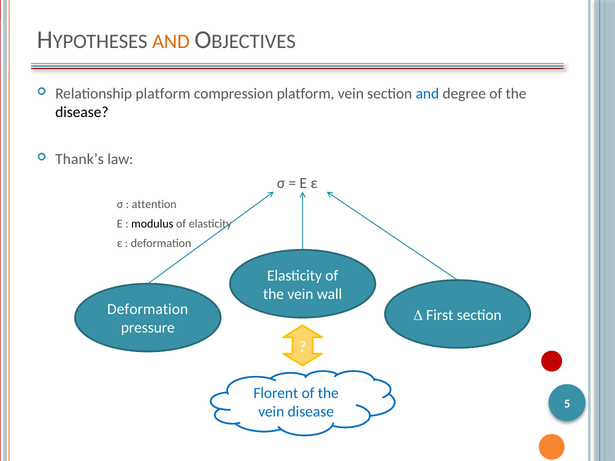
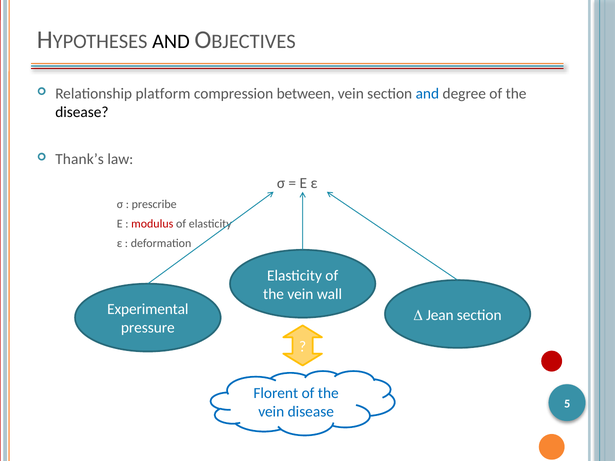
AND colour: orange -> black (171, 41)
compression platform: platform -> between (306, 94)
attention: attention -> prescribe (154, 204)
modulus colour: black -> red (152, 224)
Deformation: Deformation -> Experimental (148, 310)
First: First -> Jean (440, 315)
